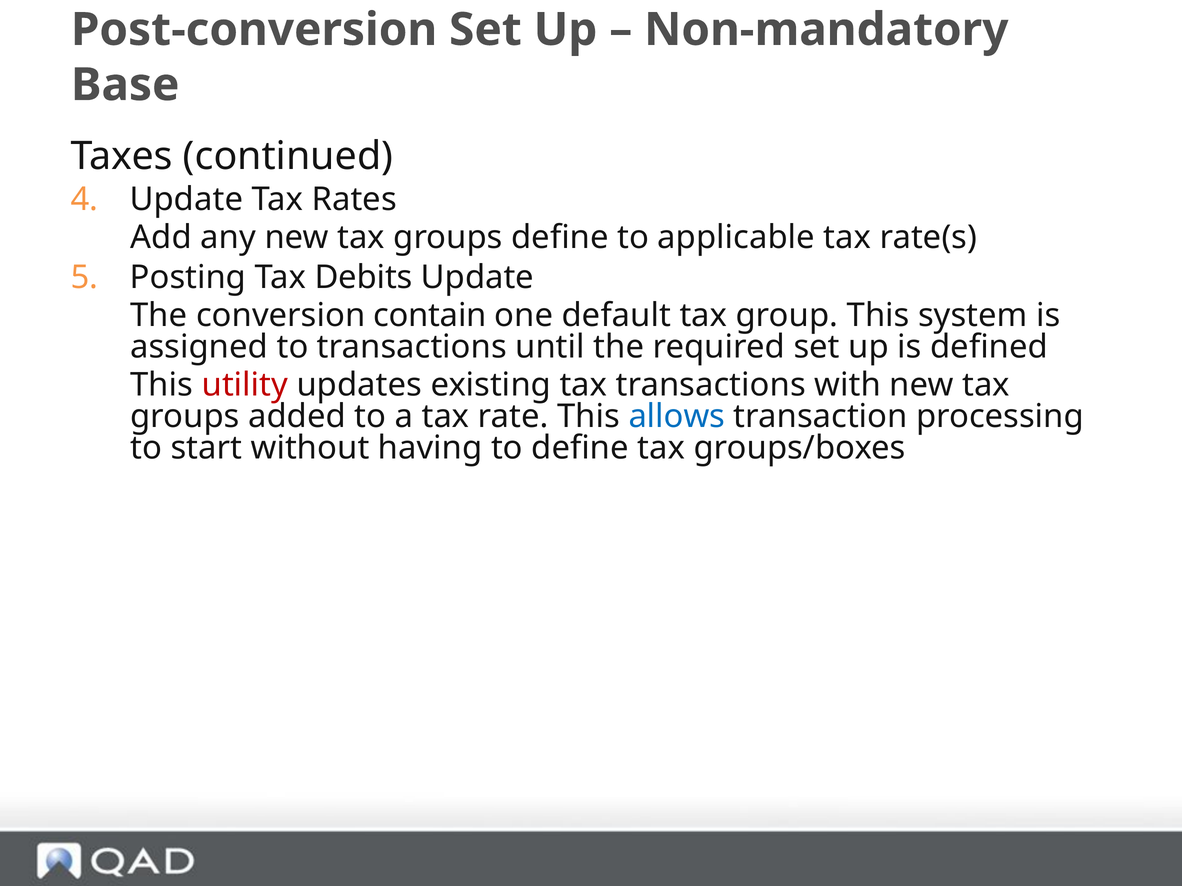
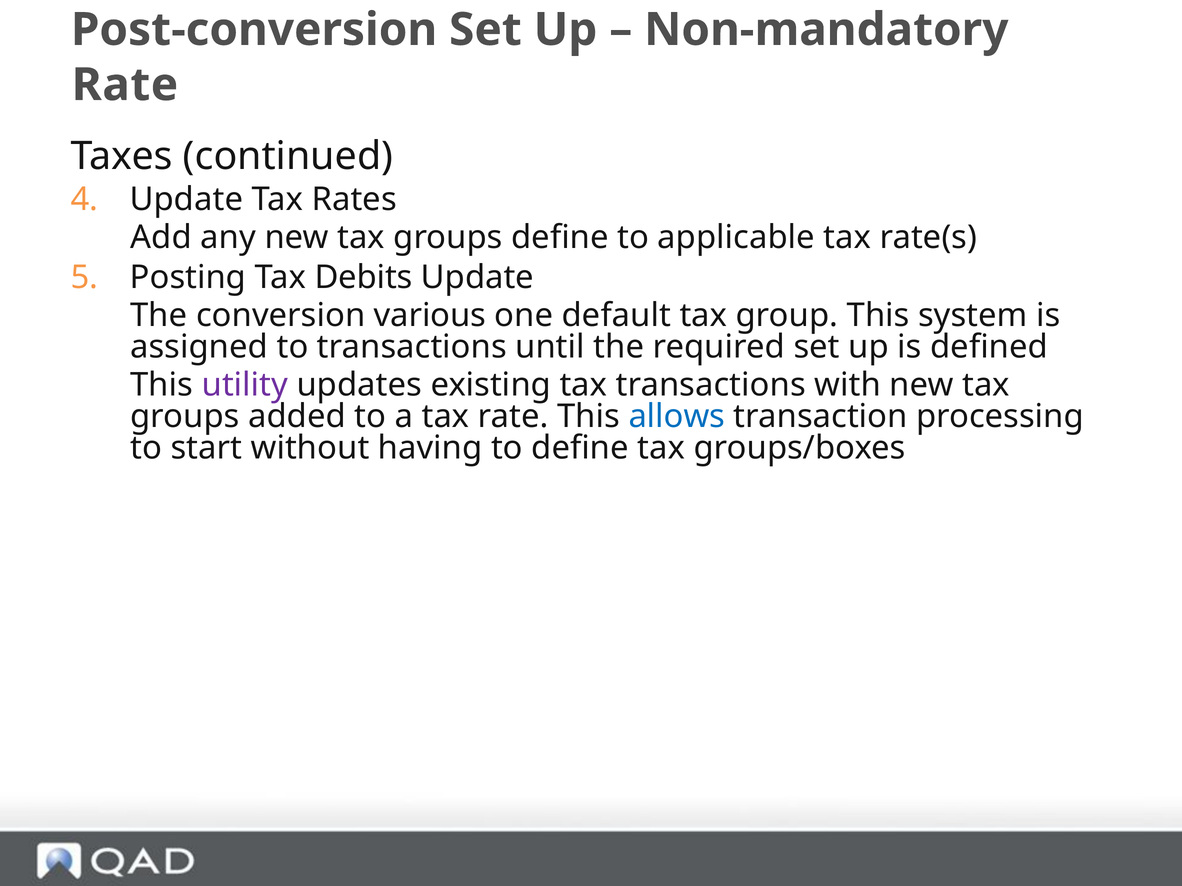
Base: Base -> Rate (125, 85)
contain: contain -> various (430, 316)
utility colour: red -> purple (245, 385)
